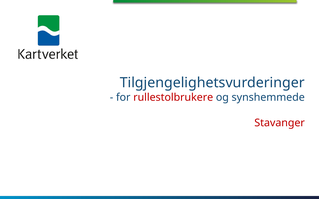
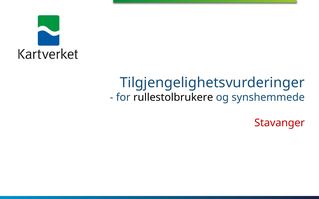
rullestolbrukere colour: red -> black (173, 97)
